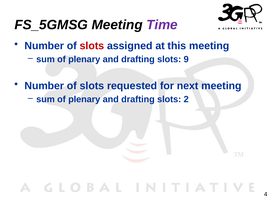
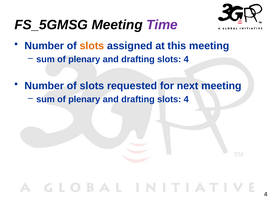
slots colour: red -> orange (92, 46)
9: 9 -> 4 (186, 59)
2: 2 -> 4 (186, 99)
